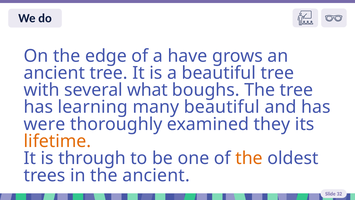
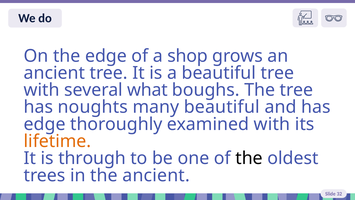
have: have -> shop (188, 56)
learning: learning -> noughts (93, 107)
were: were -> edge (45, 124)
examined they: they -> with (272, 124)
the colour: orange -> black (249, 158)
